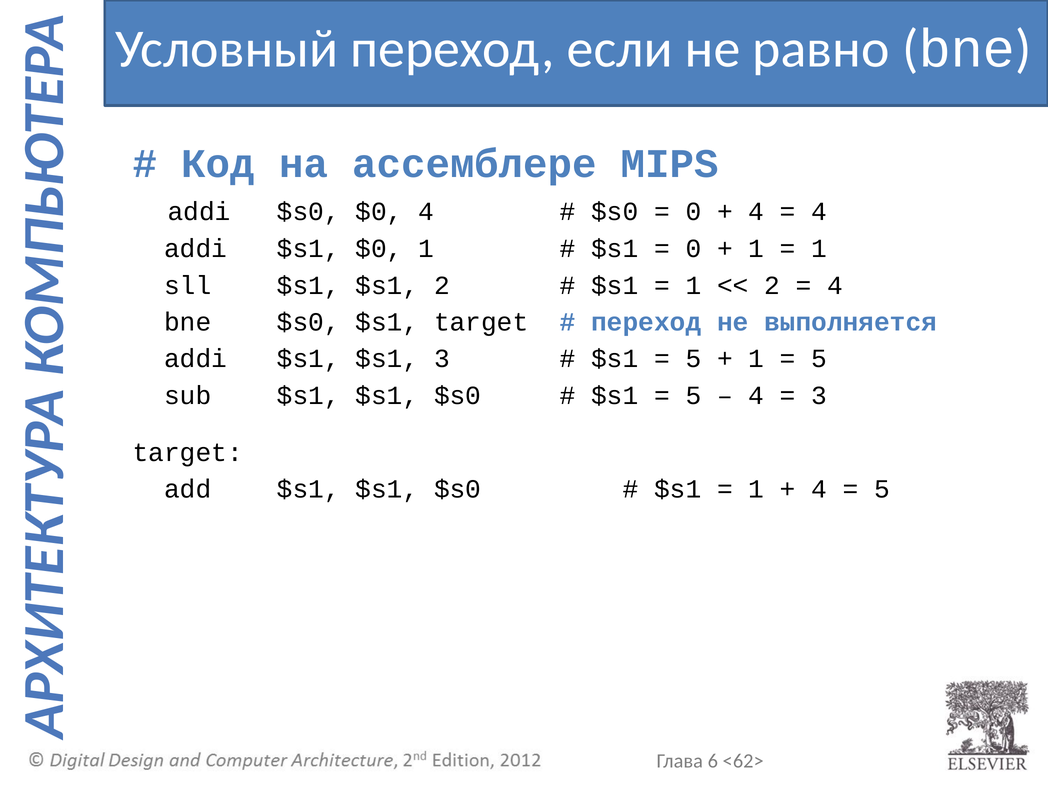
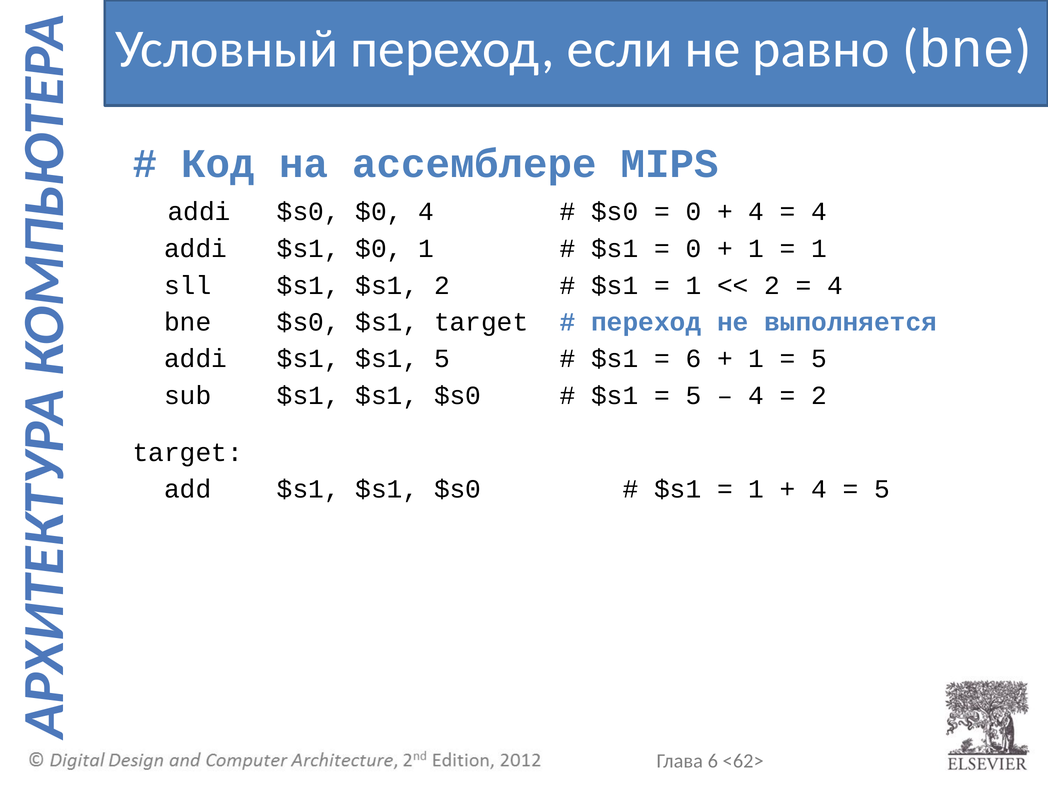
$s1 3: 3 -> 5 (442, 359)
5: 5 -> 6 (693, 359)
3: 3 -> 2 (819, 395)
